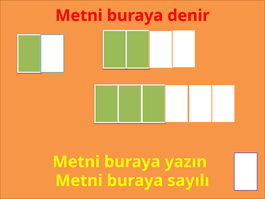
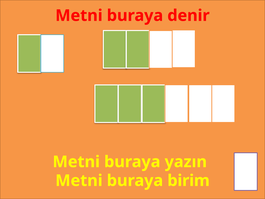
sayılı: sayılı -> birim (189, 180)
